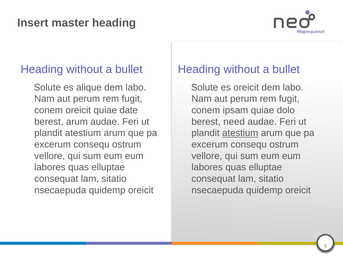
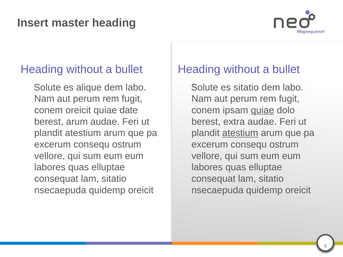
es oreicit: oreicit -> sitatio (246, 87)
quiae underline: none -> present (262, 110)
need: need -> extra (234, 122)
